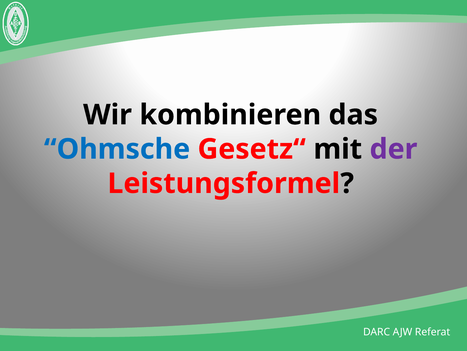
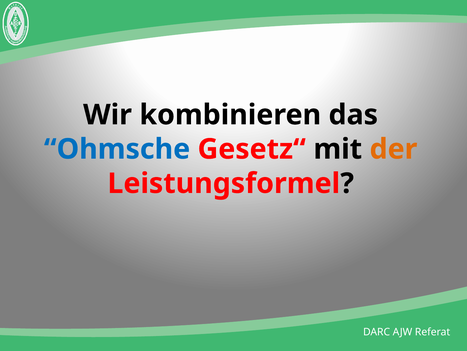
der colour: purple -> orange (393, 149)
